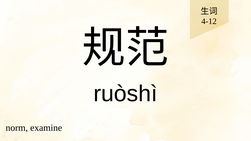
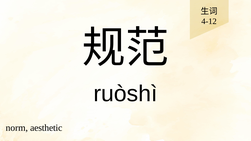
examine: examine -> aesthetic (46, 128)
